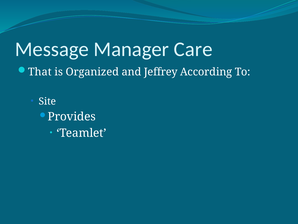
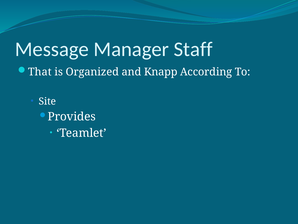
Care: Care -> Staff (193, 49)
Jeffrey: Jeffrey -> Knapp (161, 72)
